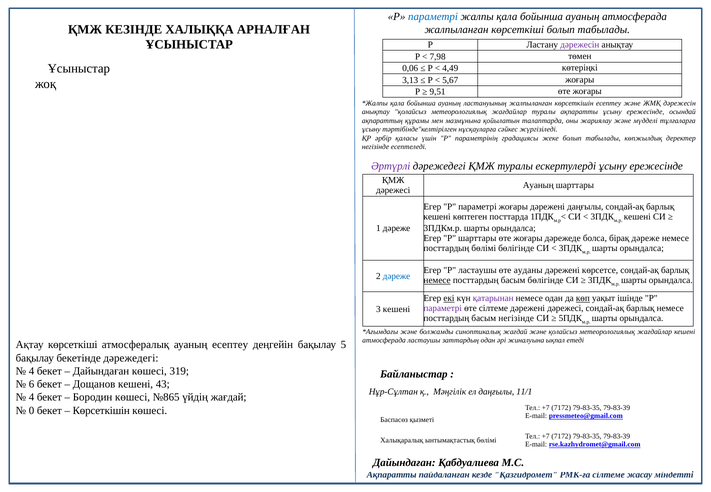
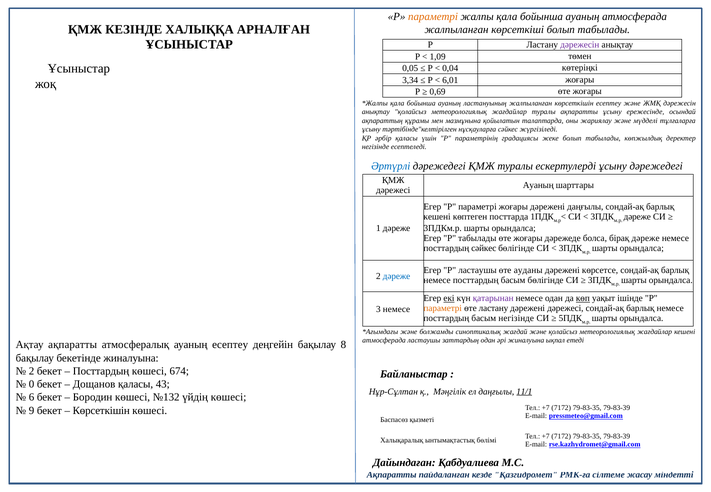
параметрі colour: blue -> orange (433, 17)
7,98: 7,98 -> 1,09 (438, 57)
0,06: 0,06 -> 0,05 (410, 68)
4,49: 4,49 -> 0,04 (450, 68)
3,13: 3,13 -> 3,34 (410, 80)
5,67: 5,67 -> 6,01 (450, 80)
9,51: 9,51 -> 0,69 (438, 92)
Әртүрлі colour: purple -> blue (391, 166)
ескертулерді ұсыну ережесінде: ережесінде -> дәрежедегі (656, 166)
кешені: кешені -> дәреже (637, 217)
P шарттары: шарттары -> табылады (477, 238)
посттардың бөлімі: бөлімі -> сәйкес (484, 248)
немесе underline: present -> none (437, 280)
параметрі colour: purple -> orange (443, 309)
өте сілтеме: сілтеме -> ластану (493, 309)
3 кешені: кешені -> немесе (397, 309)
Ақтау көрсеткіші: көрсеткіші -> ақпаратты (73, 345)
5: 5 -> 8 (343, 345)
бекетінде дәрежедегі: дәрежедегі -> жиналуына (131, 358)
4: 4 -> 2 (32, 371)
Дайындаған: Дайындаған -> Посттардың (101, 371)
319: 319 -> 674 (179, 371)
6: 6 -> 0 (32, 384)
Дощанов кешені: кешені -> қаласы (136, 384)
11/1 underline: none -> present (524, 392)
4: 4 -> 6 (32, 397)
№865: №865 -> №132 (166, 397)
үйдің жағдай: жағдай -> көшесі (229, 397)
0: 0 -> 9 (32, 411)
